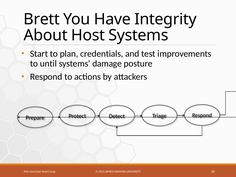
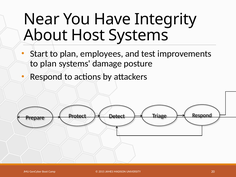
Brett: Brett -> Near (42, 19)
credentials: credentials -> employees (102, 54)
until: until -> plan (48, 64)
